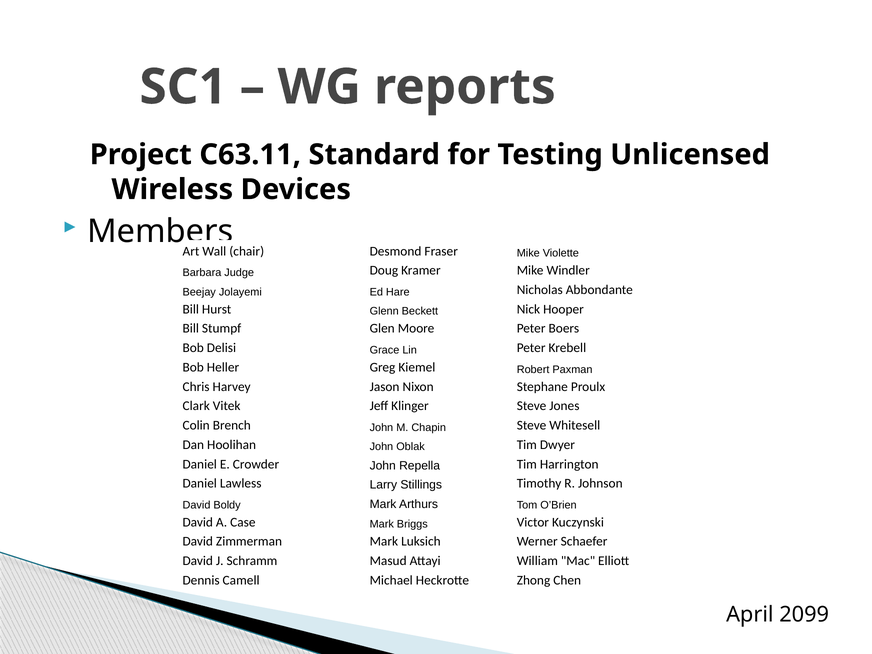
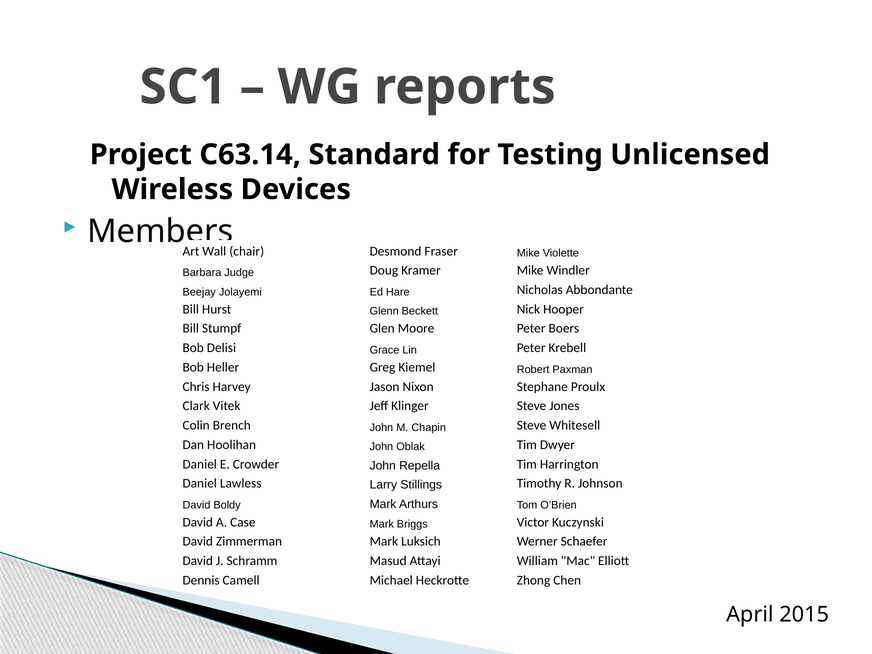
C63.11: C63.11 -> C63.14 (250, 155)
2099: 2099 -> 2015 (804, 615)
